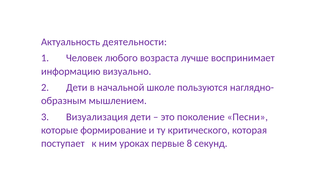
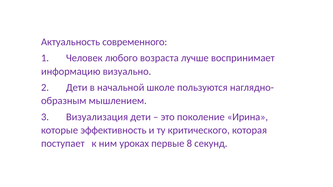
деятельности: деятельности -> современного (135, 42)
Песни: Песни -> Ирина (247, 117)
формирование: формирование -> эффективность (113, 130)
